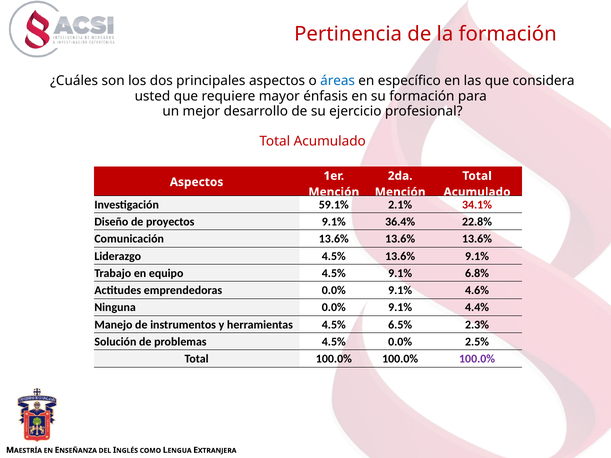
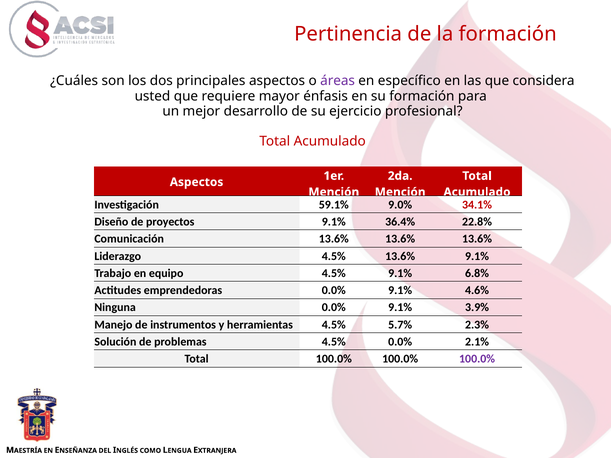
áreas colour: blue -> purple (338, 81)
2.1%: 2.1% -> 9.0% (400, 205)
4.4%: 4.4% -> 3.9% (477, 308)
6.5%: 6.5% -> 5.7% (400, 325)
2.5%: 2.5% -> 2.1% (477, 342)
